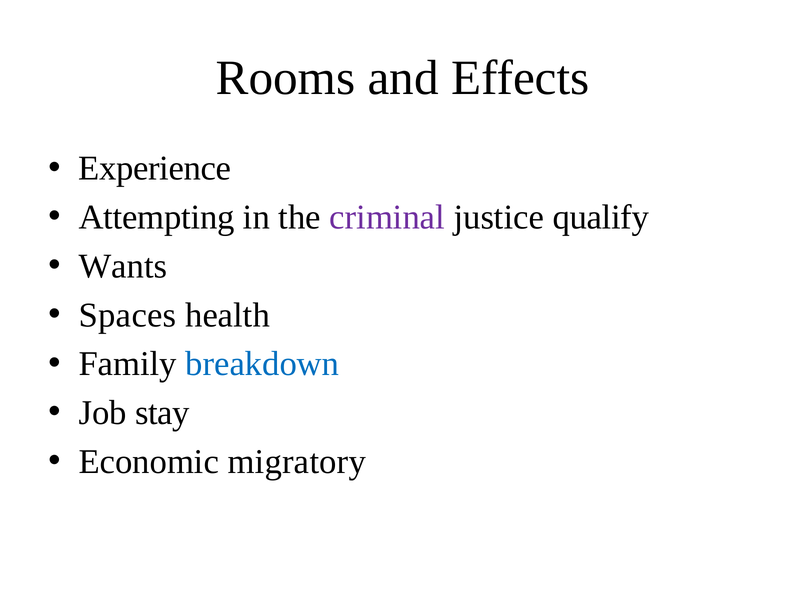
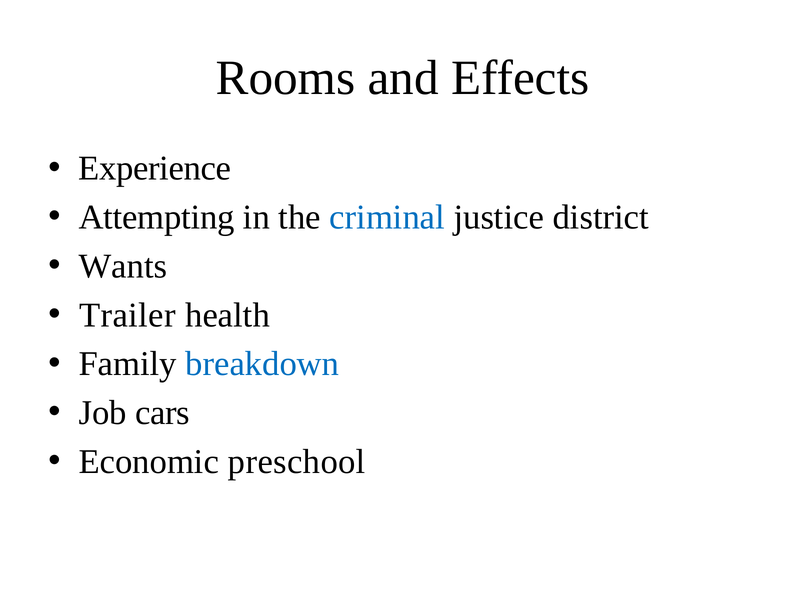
criminal colour: purple -> blue (387, 217)
qualify: qualify -> district (601, 217)
Spaces: Spaces -> Trailer (127, 315)
stay: stay -> cars (162, 413)
migratory: migratory -> preschool (297, 461)
